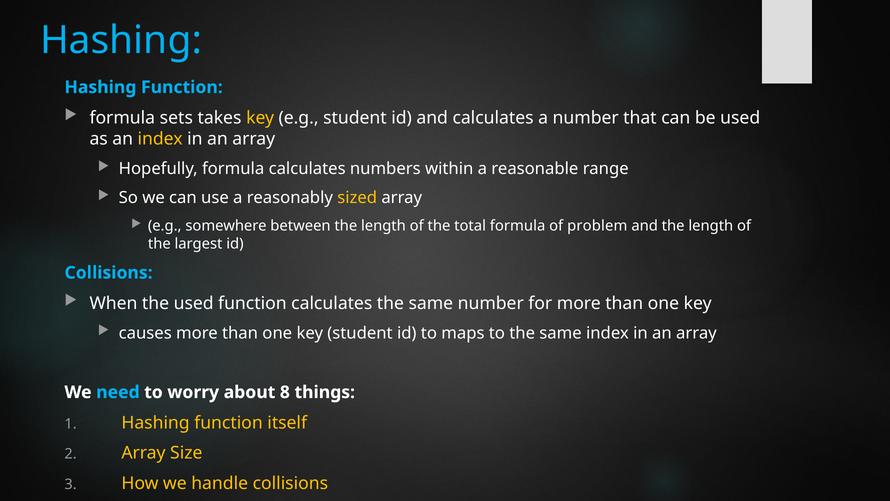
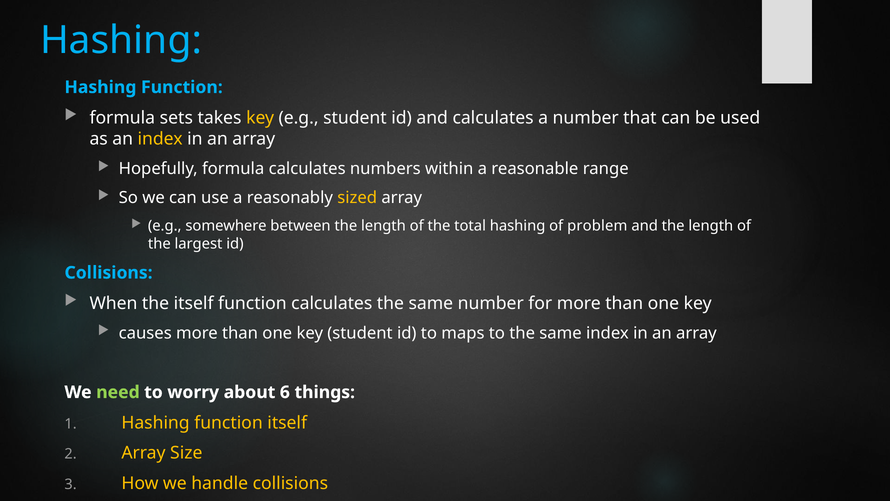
total formula: formula -> hashing (518, 226)
the used: used -> itself (194, 303)
need colour: light blue -> light green (118, 392)
8: 8 -> 6 (285, 392)
